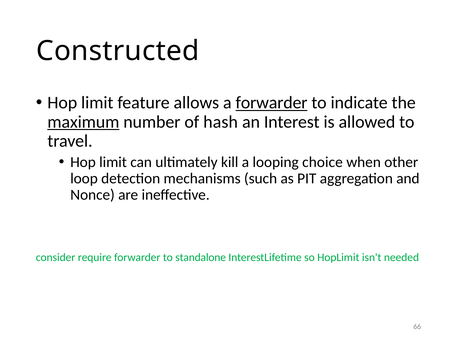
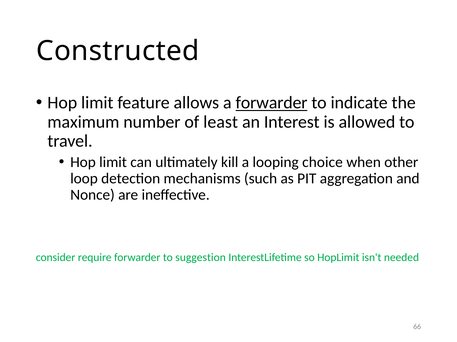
maximum underline: present -> none (83, 122)
hash: hash -> least (221, 122)
standalone: standalone -> suggestion (201, 258)
